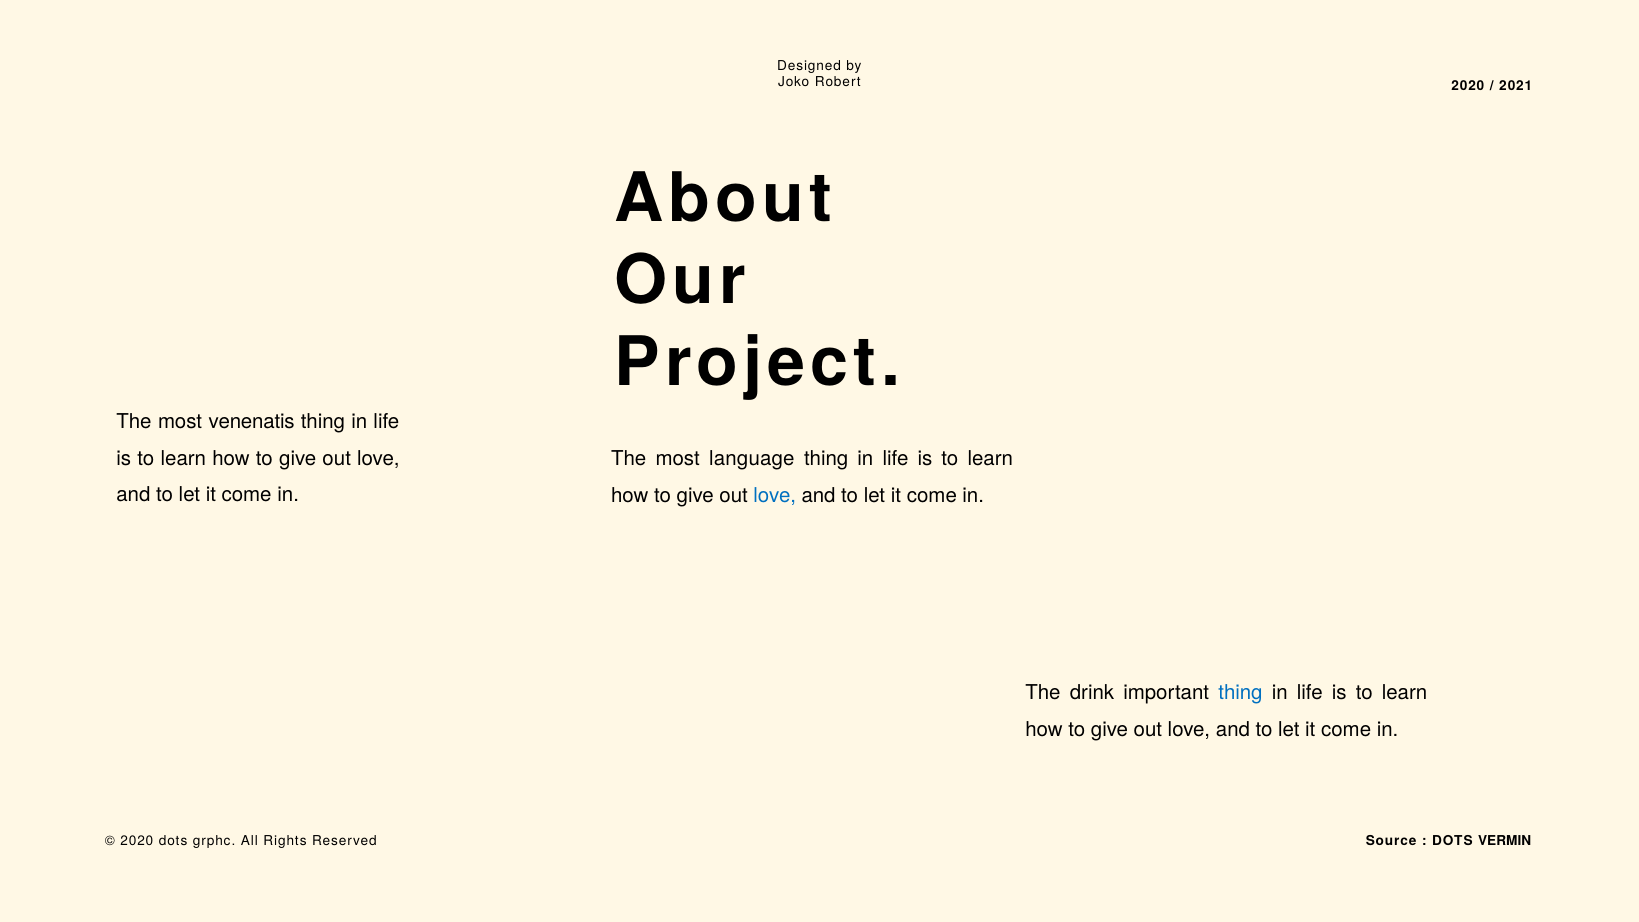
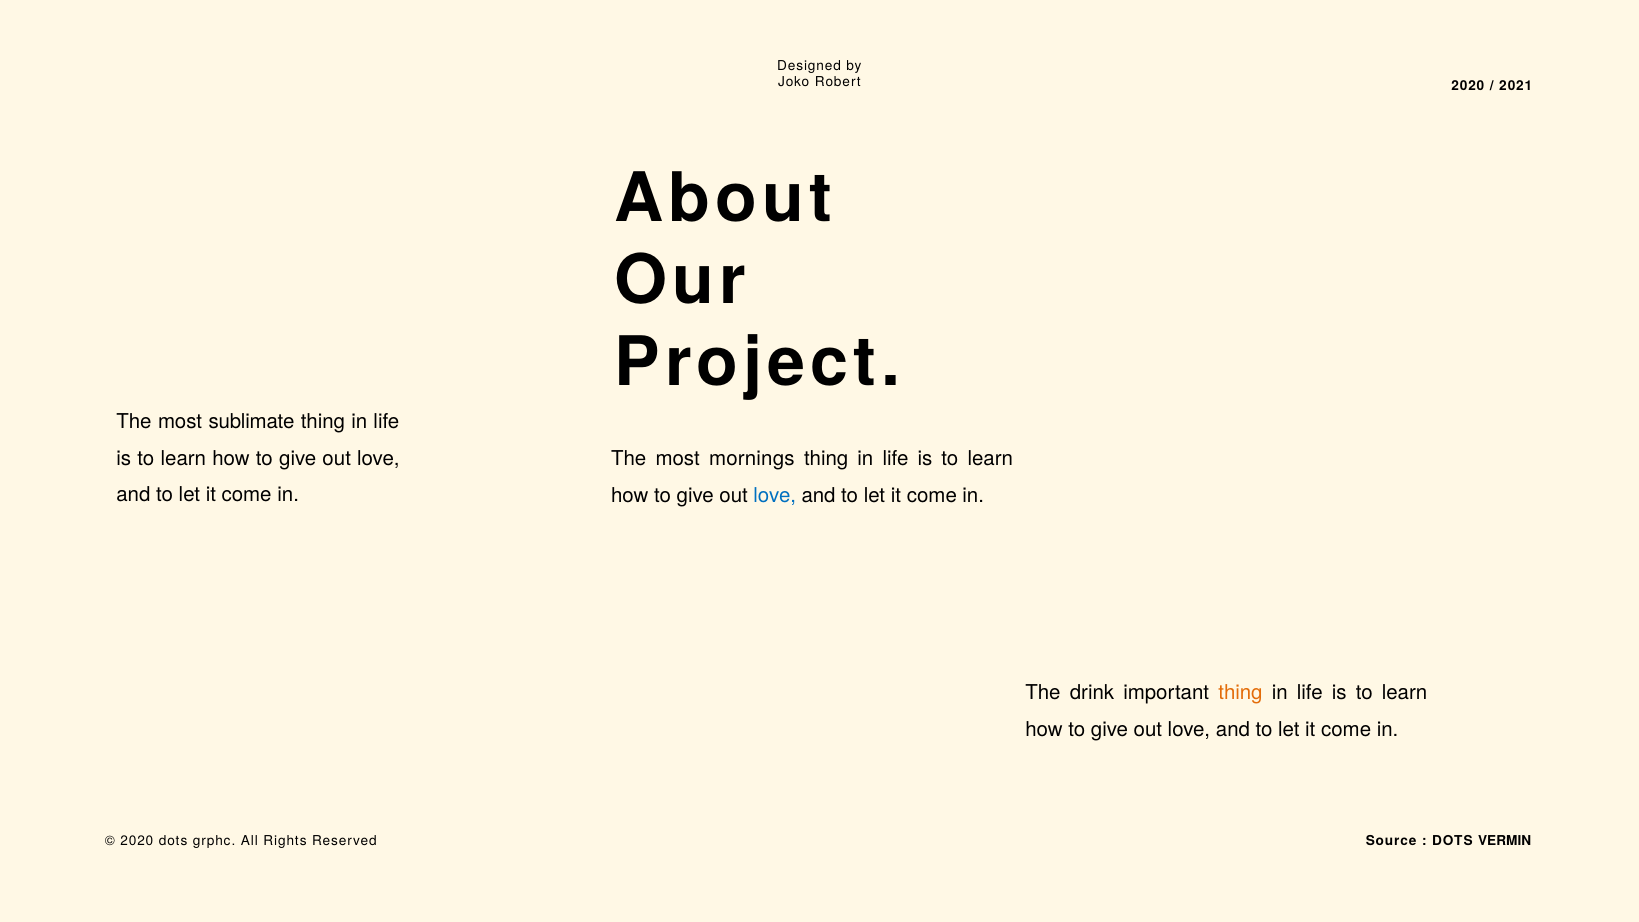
venenatis: venenatis -> sublimate (252, 421)
language: language -> mornings (752, 459)
thing colour: blue -> orange (1240, 693)
